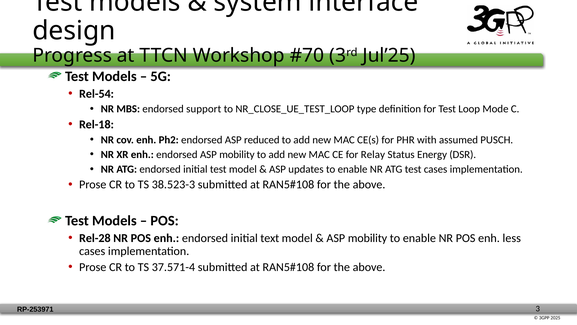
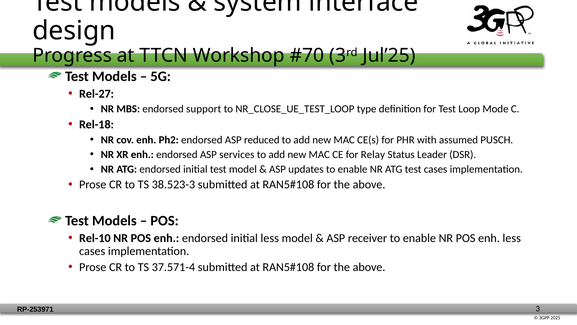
Rel-54: Rel-54 -> Rel-27 (97, 94)
endorsed ASP mobility: mobility -> services (237, 154)
Energy: Energy -> Leader (432, 154)
Rel-28: Rel-28 -> Rel-10 (95, 238)
initial text: text -> less (270, 238)
mobility: mobility -> receiver (367, 238)
